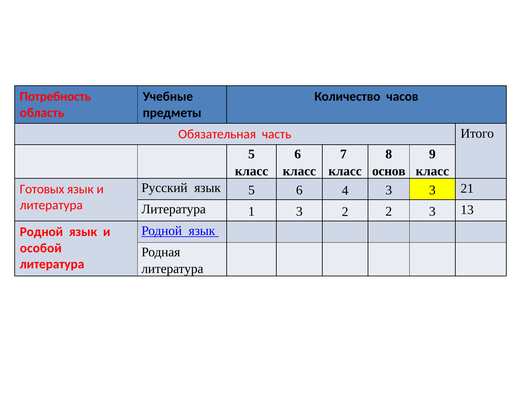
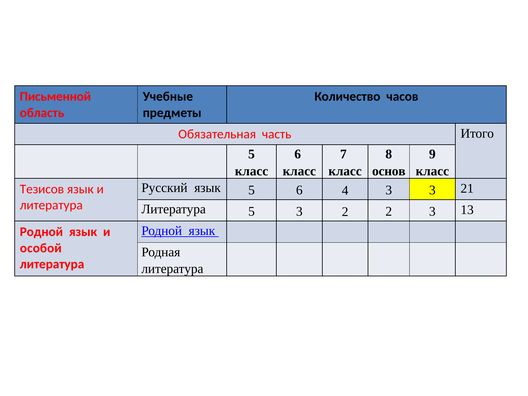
Потребность: Потребность -> Письменной (55, 97)
Готовых: Готовых -> Тезисов (42, 189)
Литература 1: 1 -> 5 (252, 212)
